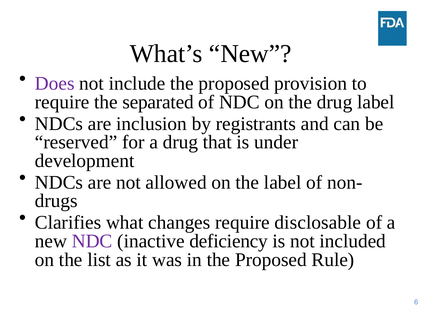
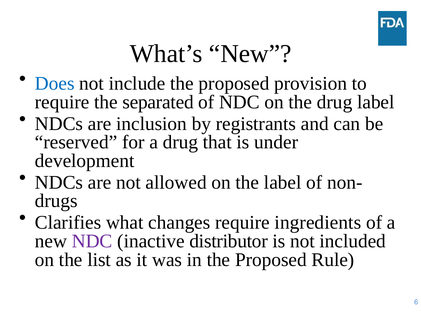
Does colour: purple -> blue (55, 83)
disclosable: disclosable -> ingredients (318, 222)
deficiency: deficiency -> distributor (229, 241)
